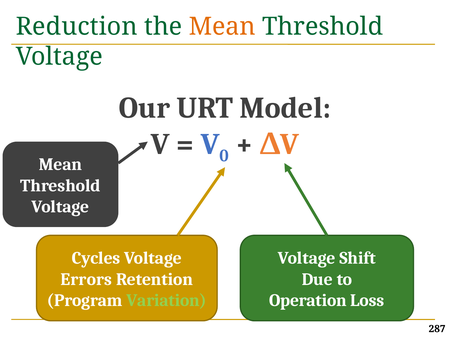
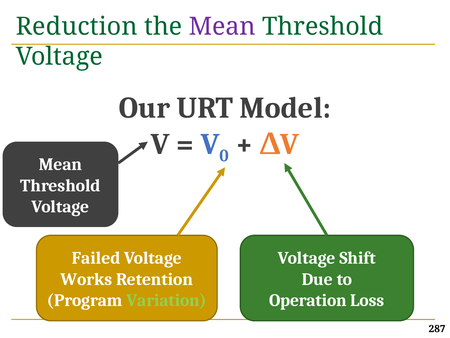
Mean colour: orange -> purple (222, 26)
Cycles: Cycles -> Failed (96, 258)
Errors: Errors -> Works (86, 279)
